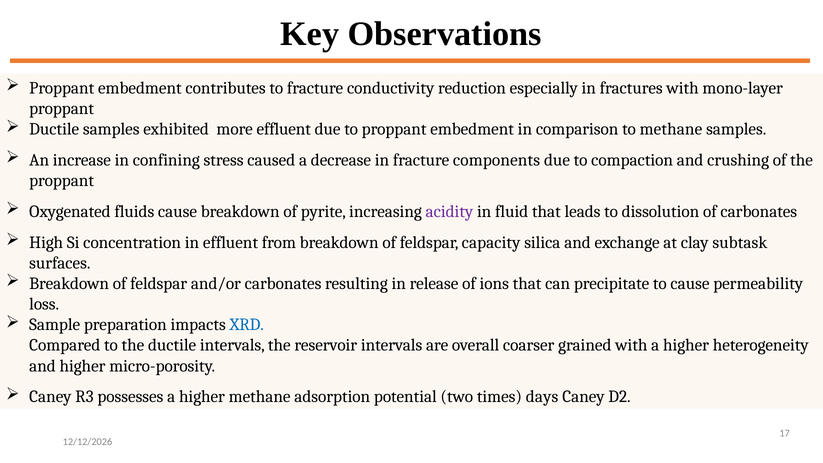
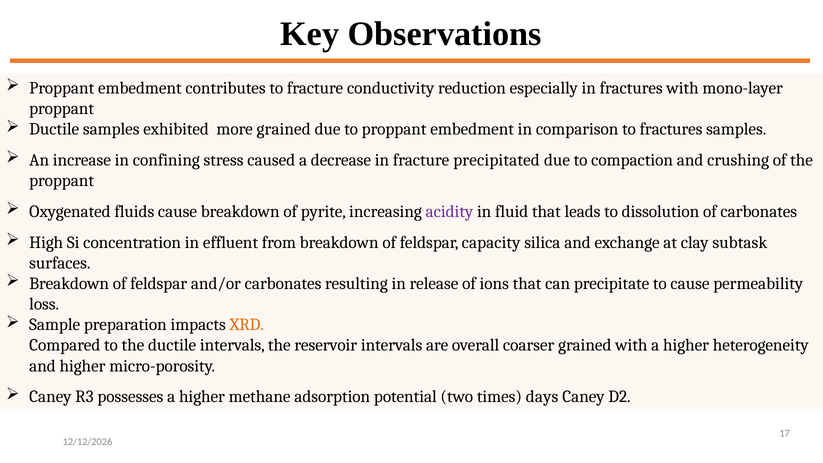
more effluent: effluent -> grained (284, 129)
to methane: methane -> fractures (671, 129)
components: components -> precipitated (497, 160)
XRD colour: blue -> orange (247, 325)
